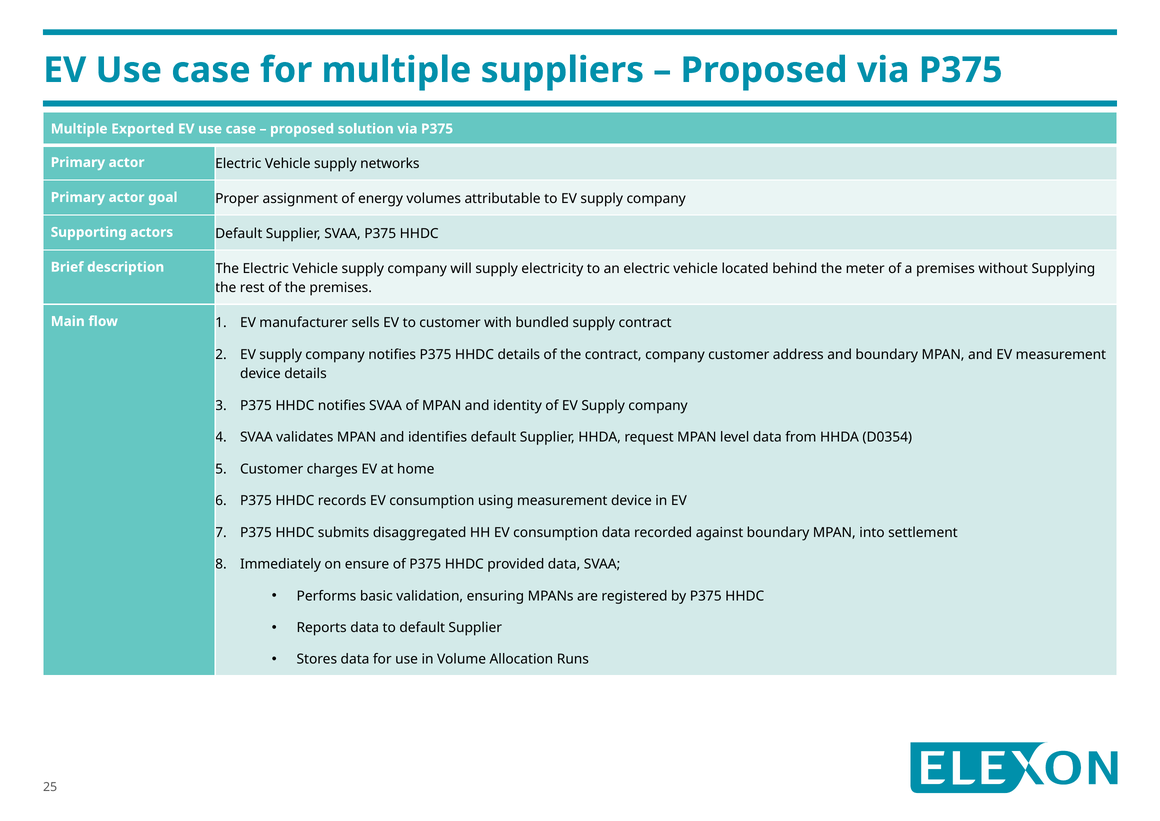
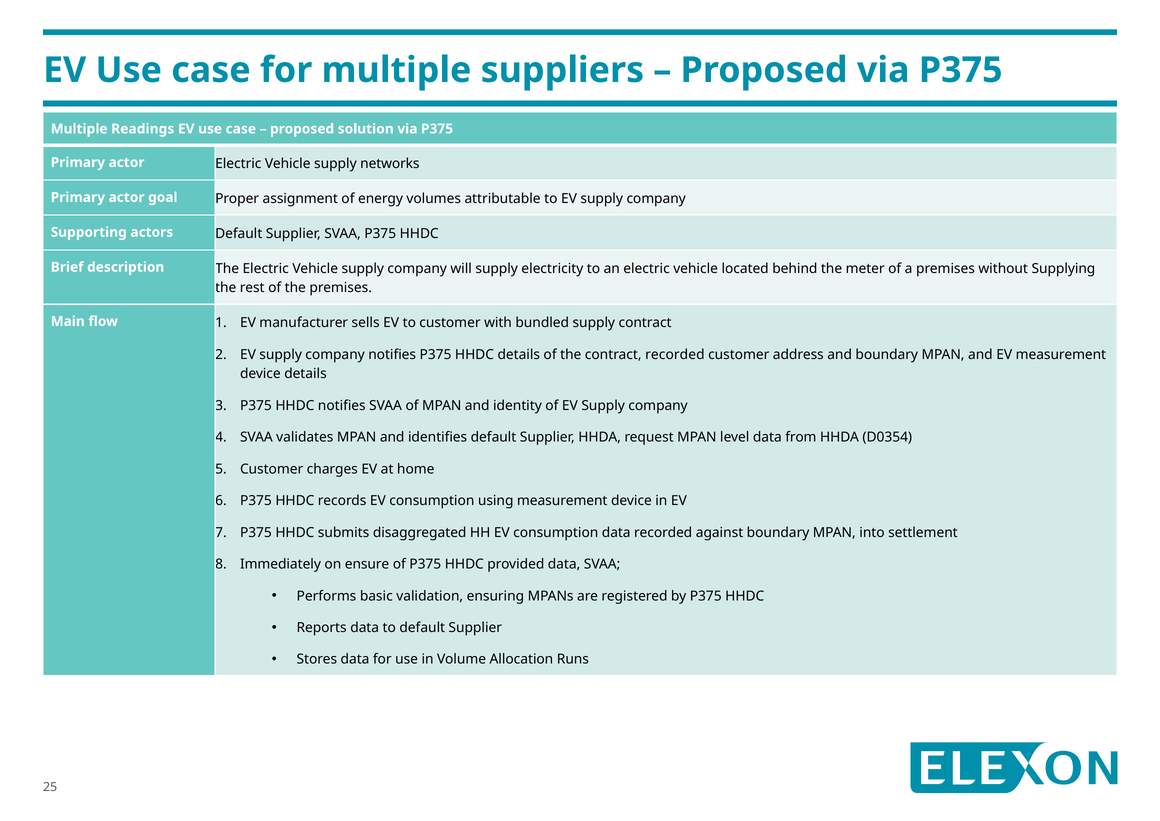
Exported: Exported -> Readings (143, 129)
contract company: company -> recorded (675, 354)
